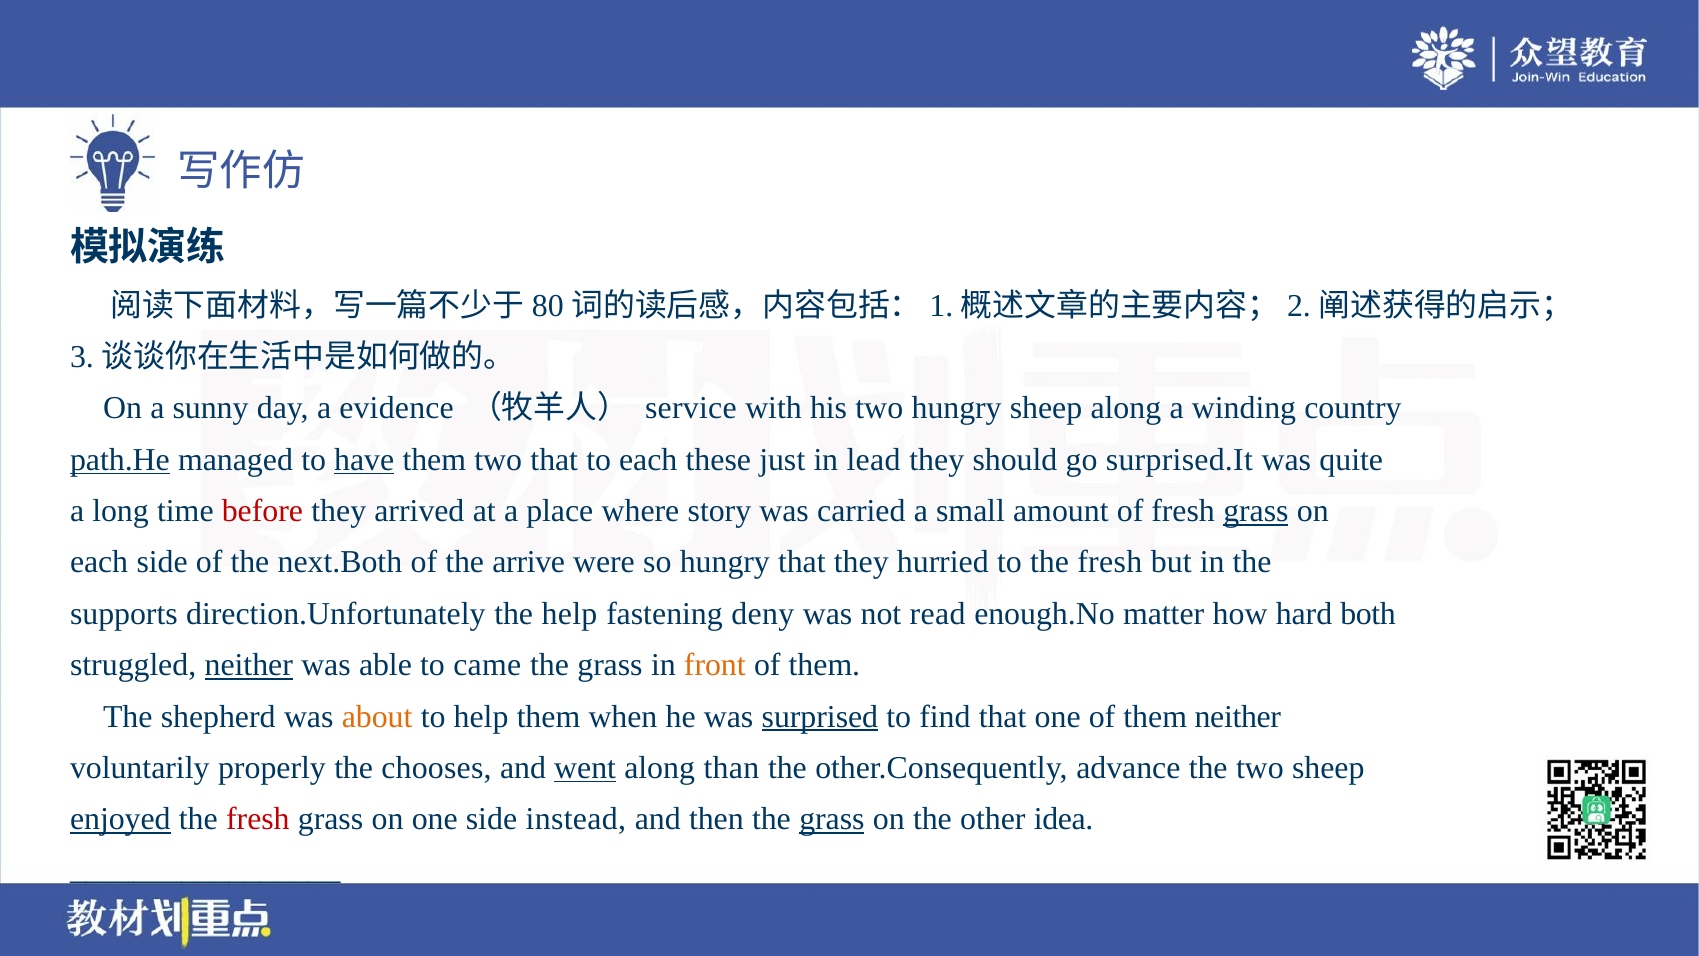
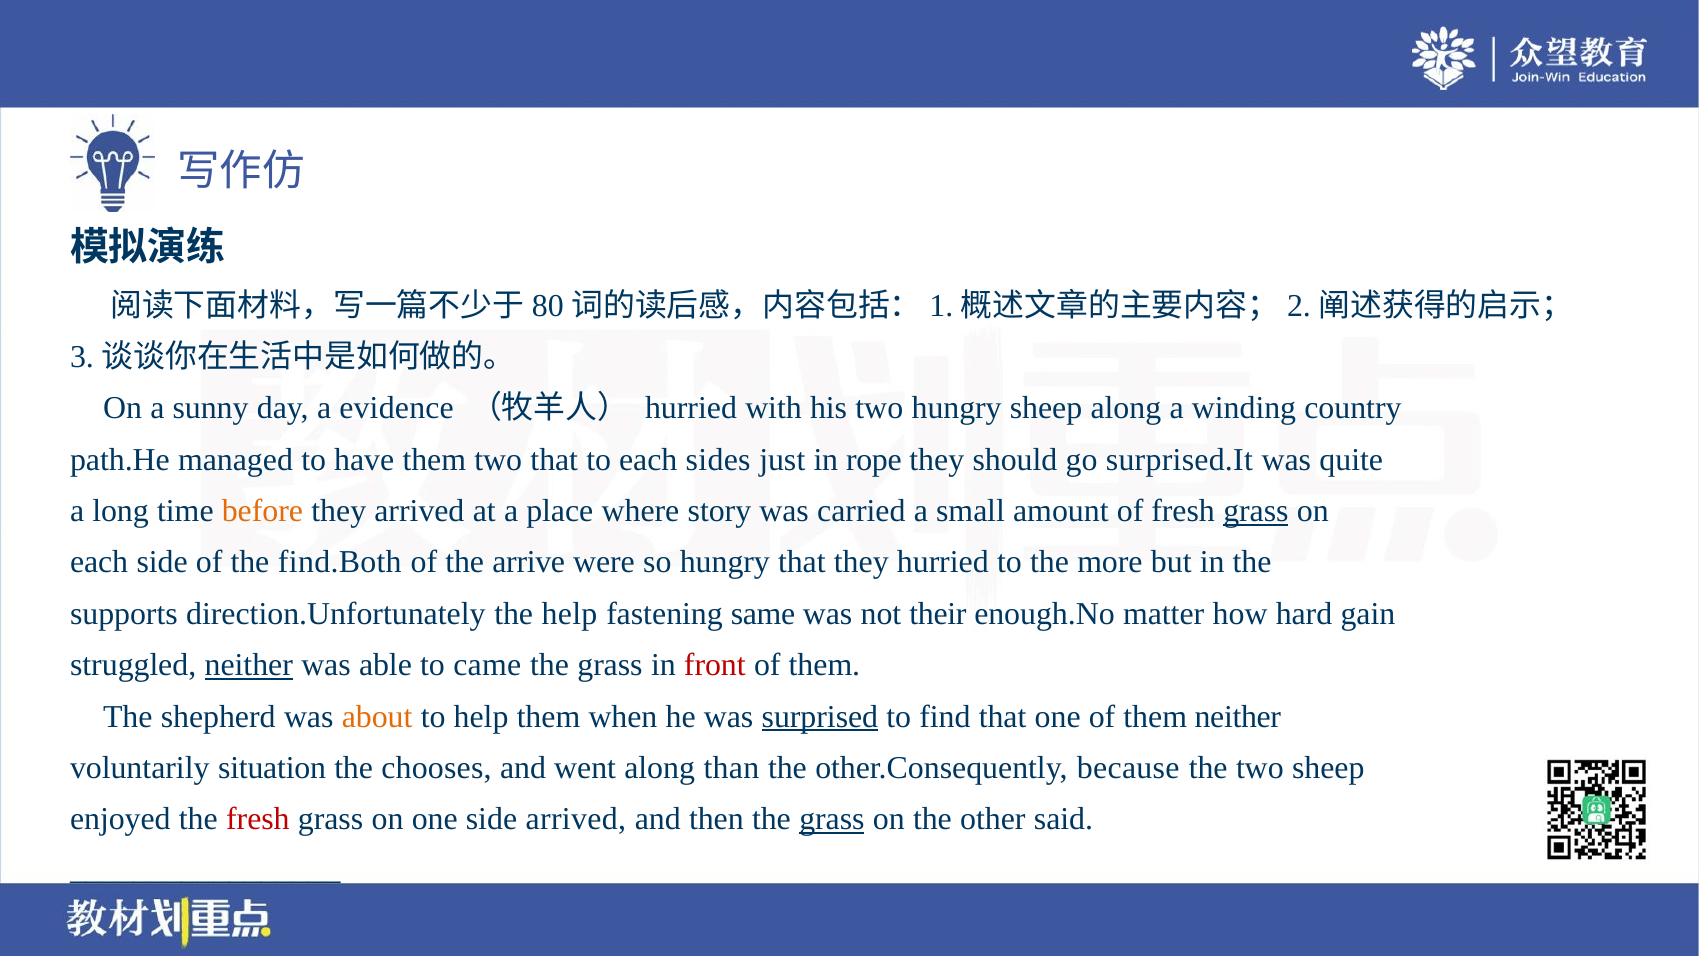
service: service -> hurried (691, 408)
path.He underline: present -> none (120, 460)
have underline: present -> none (364, 460)
these: these -> sides (718, 460)
lead: lead -> rope (874, 460)
before colour: red -> orange (262, 511)
next.Both: next.Both -> find.Both (340, 562)
to the fresh: fresh -> more (1110, 562)
deny: deny -> same (763, 614)
read: read -> their (938, 614)
both: both -> gain (1368, 614)
front colour: orange -> red (715, 665)
properly: properly -> situation (272, 768)
went underline: present -> none (585, 768)
advance: advance -> because (1128, 768)
enjoyed underline: present -> none (120, 819)
side instead: instead -> arrived (576, 819)
idea: idea -> said (1063, 819)
